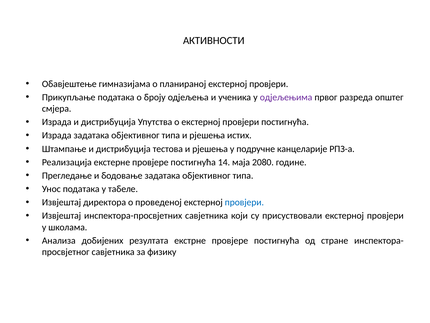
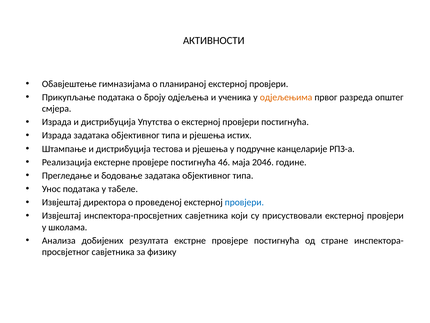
одјељењима colour: purple -> orange (286, 97)
14: 14 -> 46 (224, 162)
2080: 2080 -> 2046 (263, 162)
